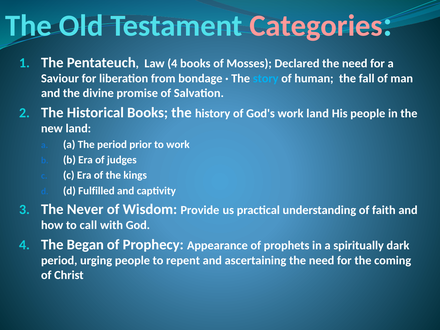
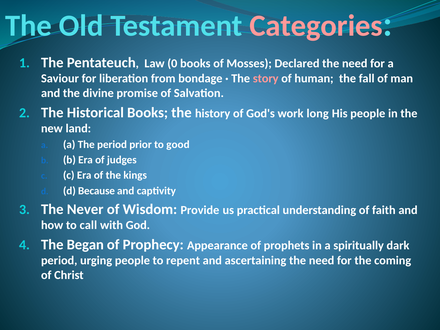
Law 4: 4 -> 0 (172, 63)
story colour: light blue -> pink (266, 79)
work land: land -> long (318, 113)
to work: work -> good (178, 145)
Fulfilled: Fulfilled -> Because (96, 191)
